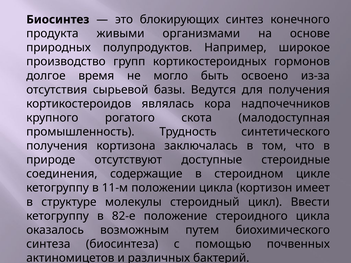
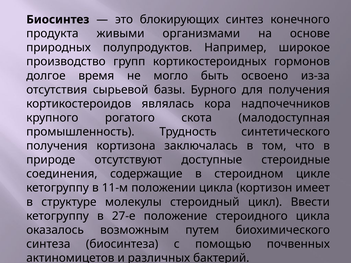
Ведутся: Ведутся -> Бурного (214, 90)
82-е: 82-е -> 27-е (124, 216)
